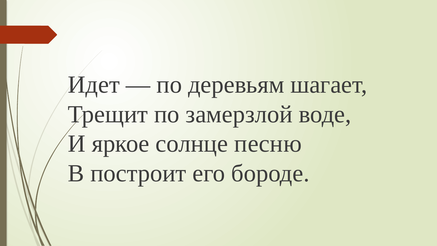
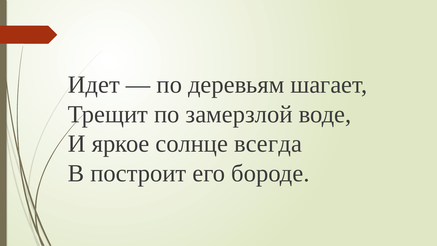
песню: песню -> всегда (268, 144)
